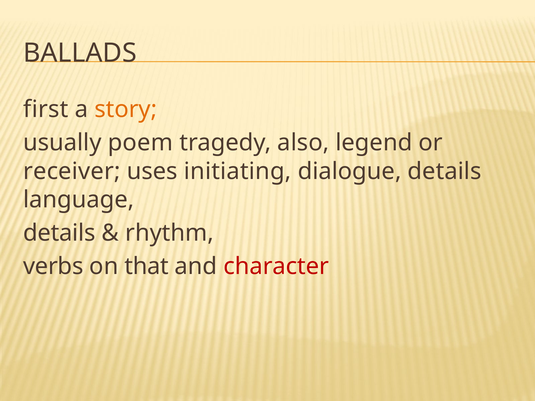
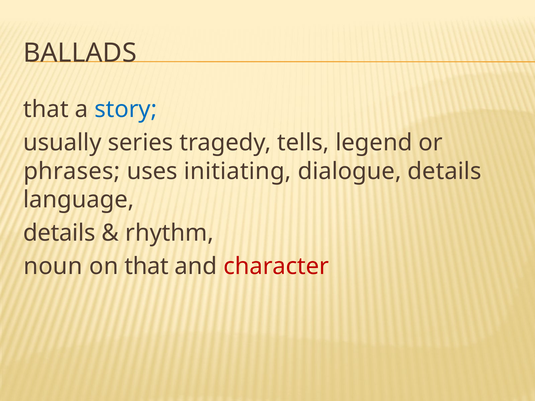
first: first -> that (46, 109)
story colour: orange -> blue (126, 109)
poem: poem -> series (141, 143)
also: also -> tells (303, 143)
receiver: receiver -> phrases (72, 171)
verbs: verbs -> noun (53, 266)
